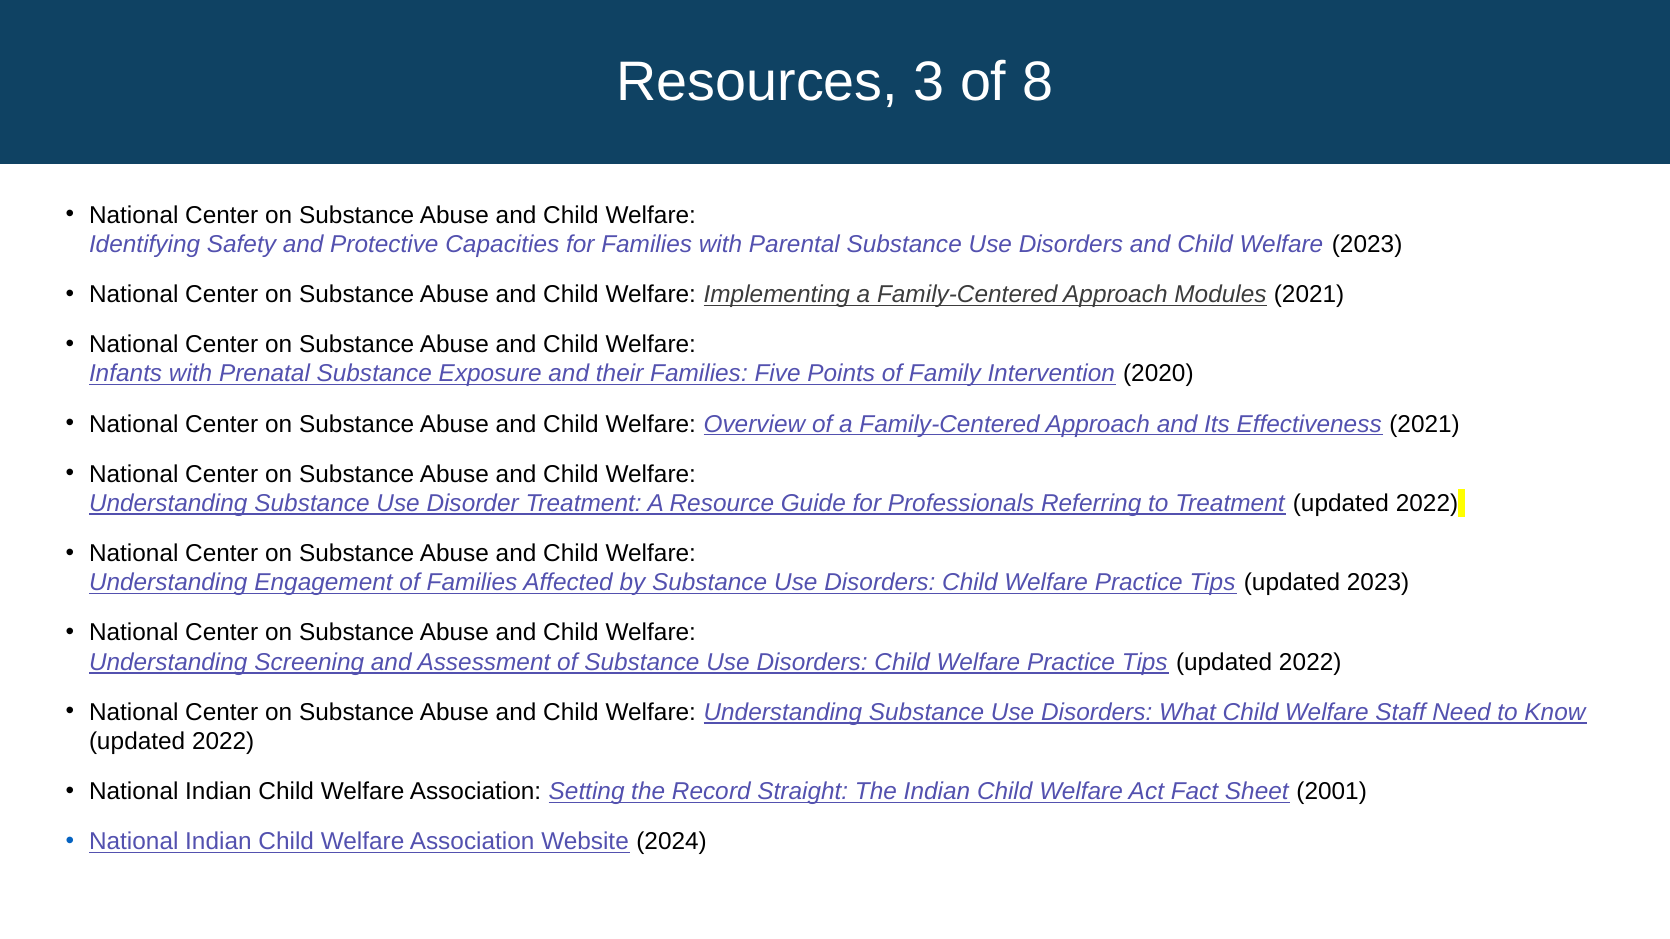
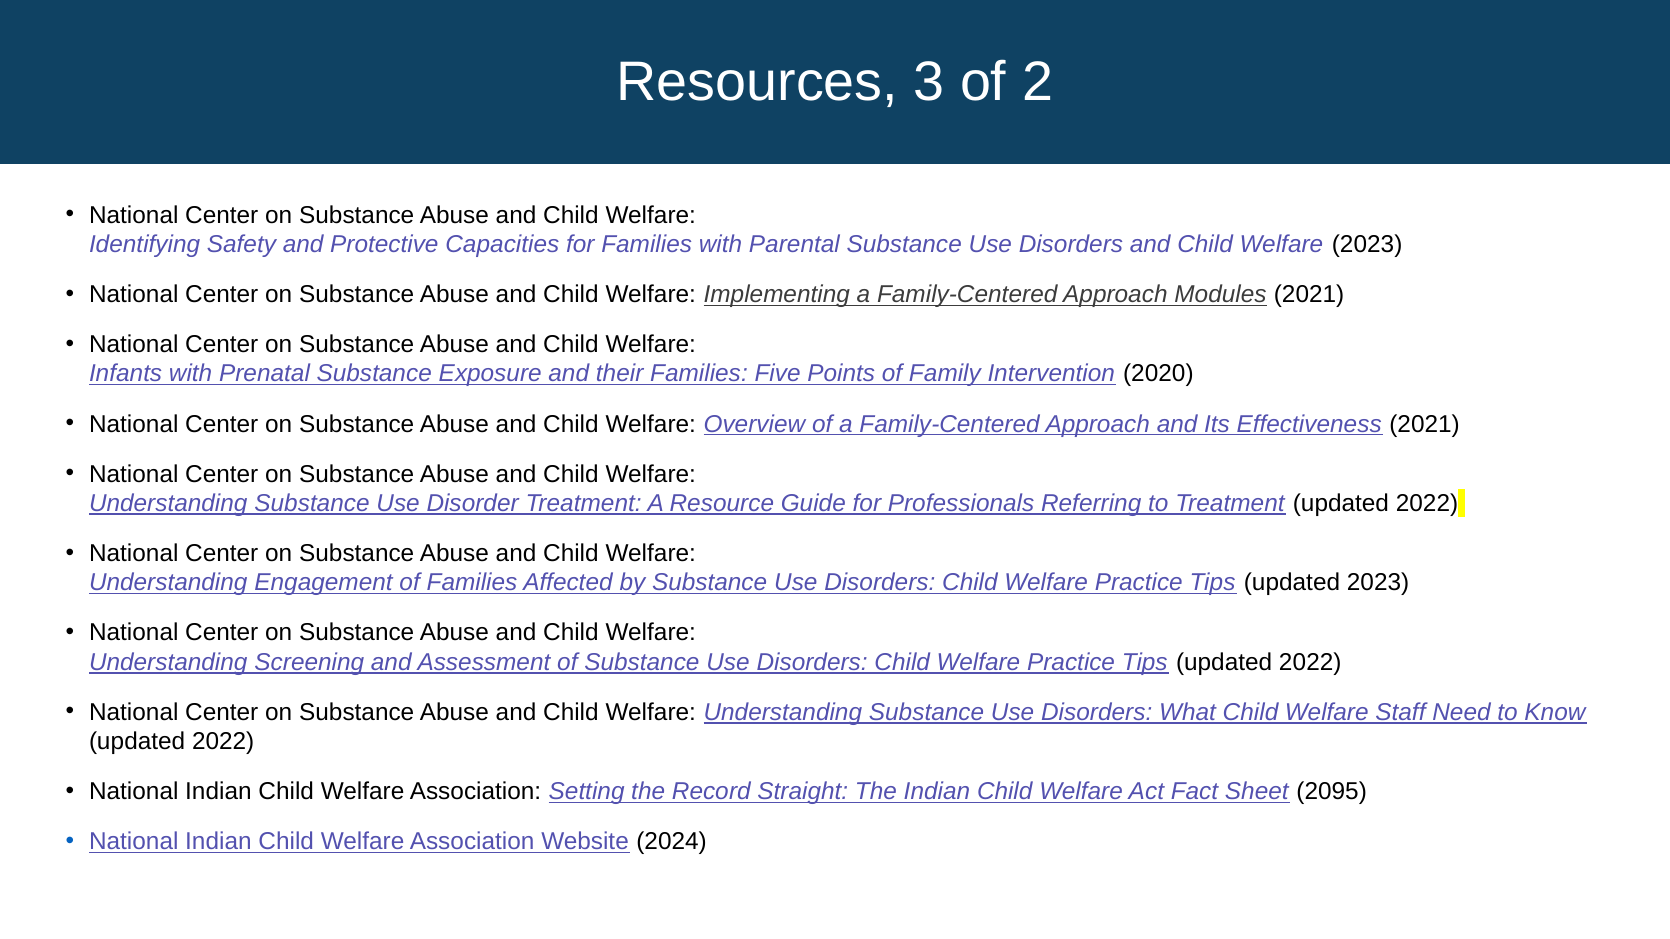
8: 8 -> 2 (1038, 82)
2001: 2001 -> 2095 (1332, 792)
